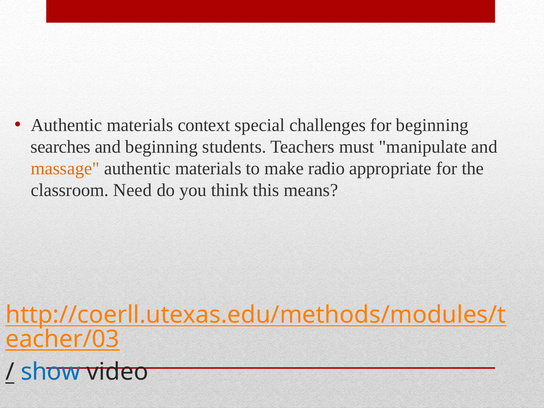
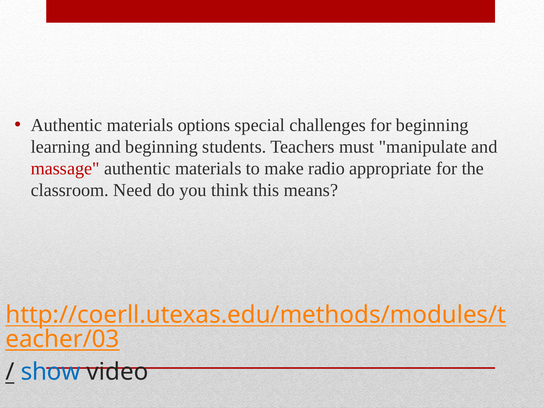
context: context -> options (204, 125)
searches: searches -> learning (60, 147)
massage colour: orange -> red (65, 169)
